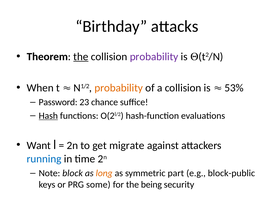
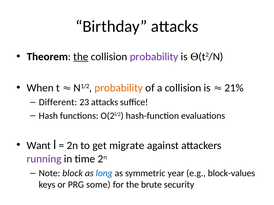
53%: 53% -> 21% (234, 88)
Password: Password -> Different (58, 102)
23 chance: chance -> attacks (105, 102)
Hash underline: present -> none (48, 116)
running colour: blue -> purple (44, 159)
long colour: orange -> blue (104, 174)
part: part -> year (176, 174)
block-public: block-public -> block-values (231, 174)
being: being -> brute (151, 185)
